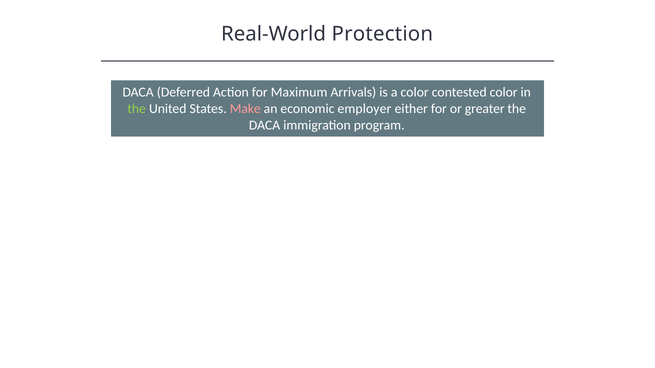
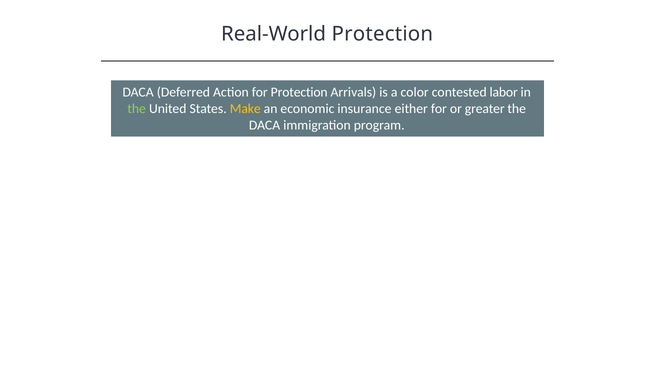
for Maximum: Maximum -> Protection (299, 93)
contested color: color -> labor (504, 93)
Make colour: pink -> yellow (245, 109)
employer: employer -> insurance (364, 109)
